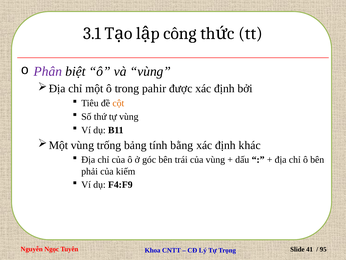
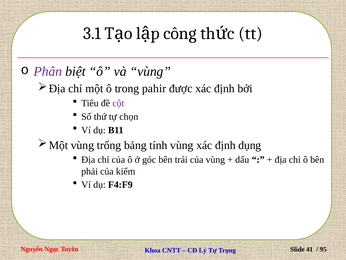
cột colour: orange -> purple (118, 103)
tự vùng: vùng -> chọn (129, 116)
tính bằng: bằng -> vùng (182, 145)
khác: khác -> dụng (250, 145)
